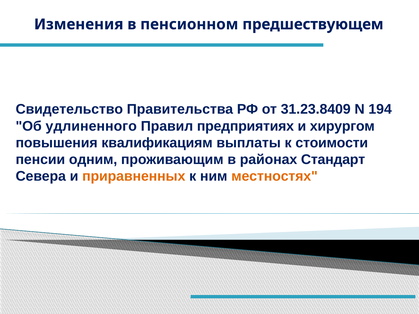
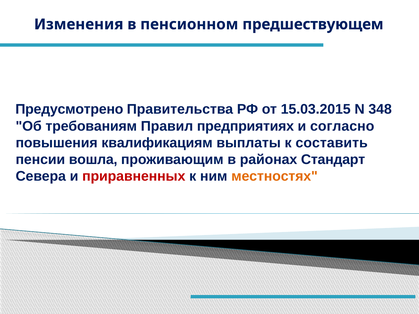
Свидетельство: Свидетельство -> Предусмотрено (69, 109)
31.23.8409: 31.23.8409 -> 15.03.2015 (316, 109)
194: 194 -> 348 (380, 109)
удлиненного: удлиненного -> требованиям (91, 126)
хирургом: хирургом -> согласно (342, 126)
стоимости: стоимости -> составить (332, 143)
одним: одним -> вошла (93, 160)
приравненных colour: orange -> red (134, 176)
